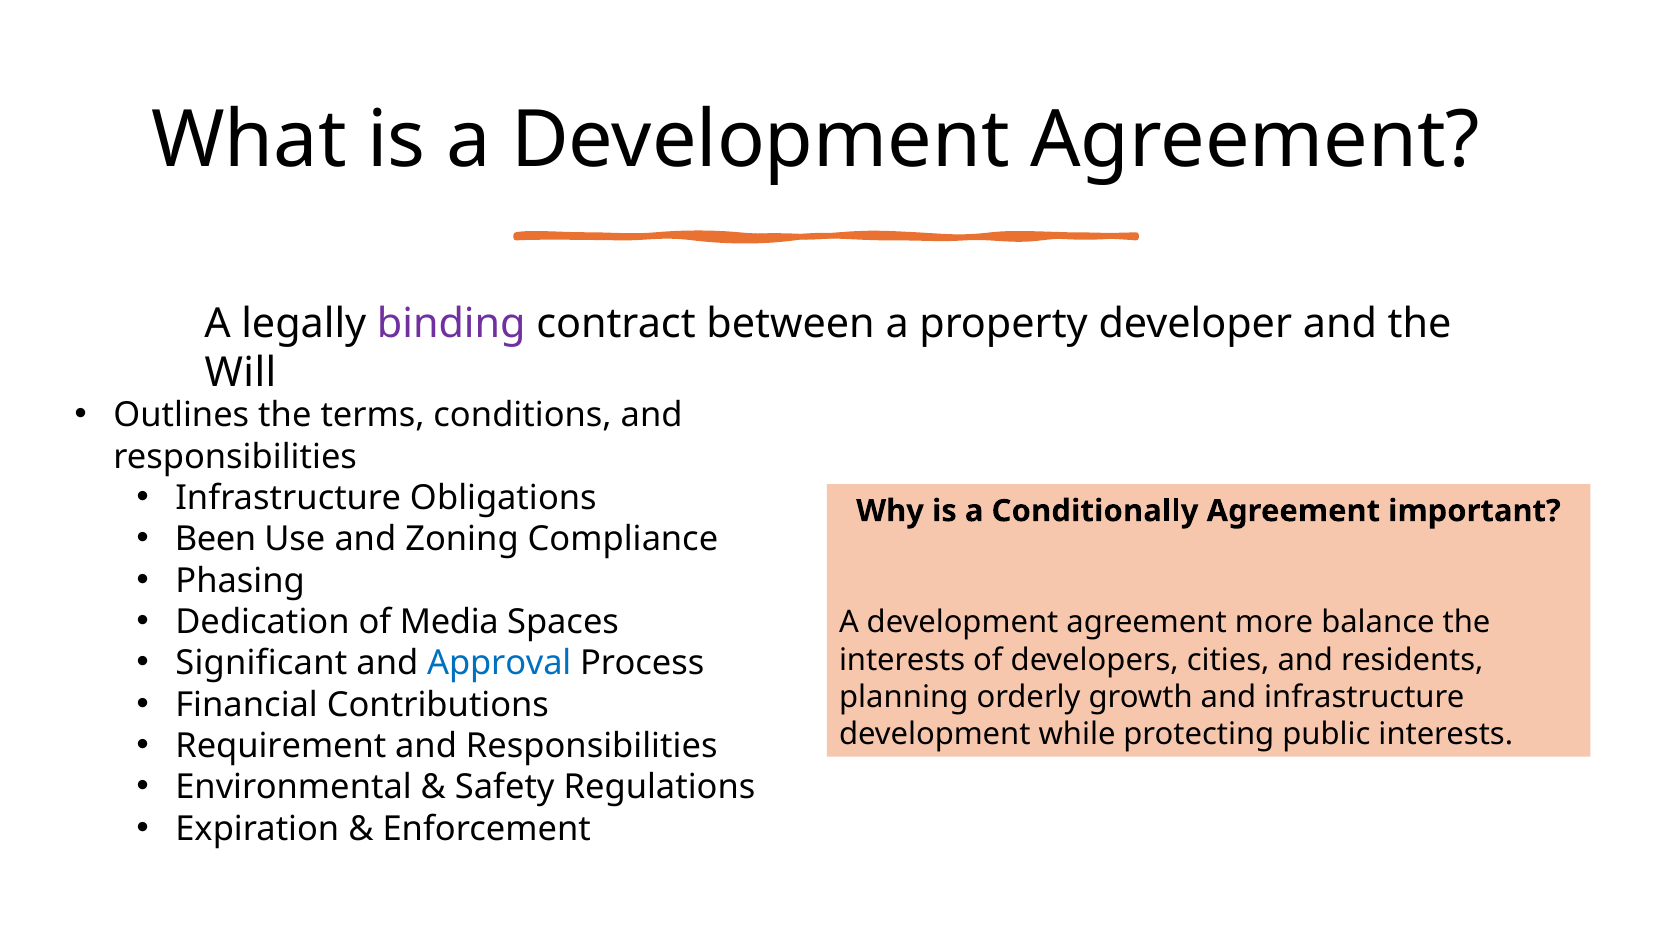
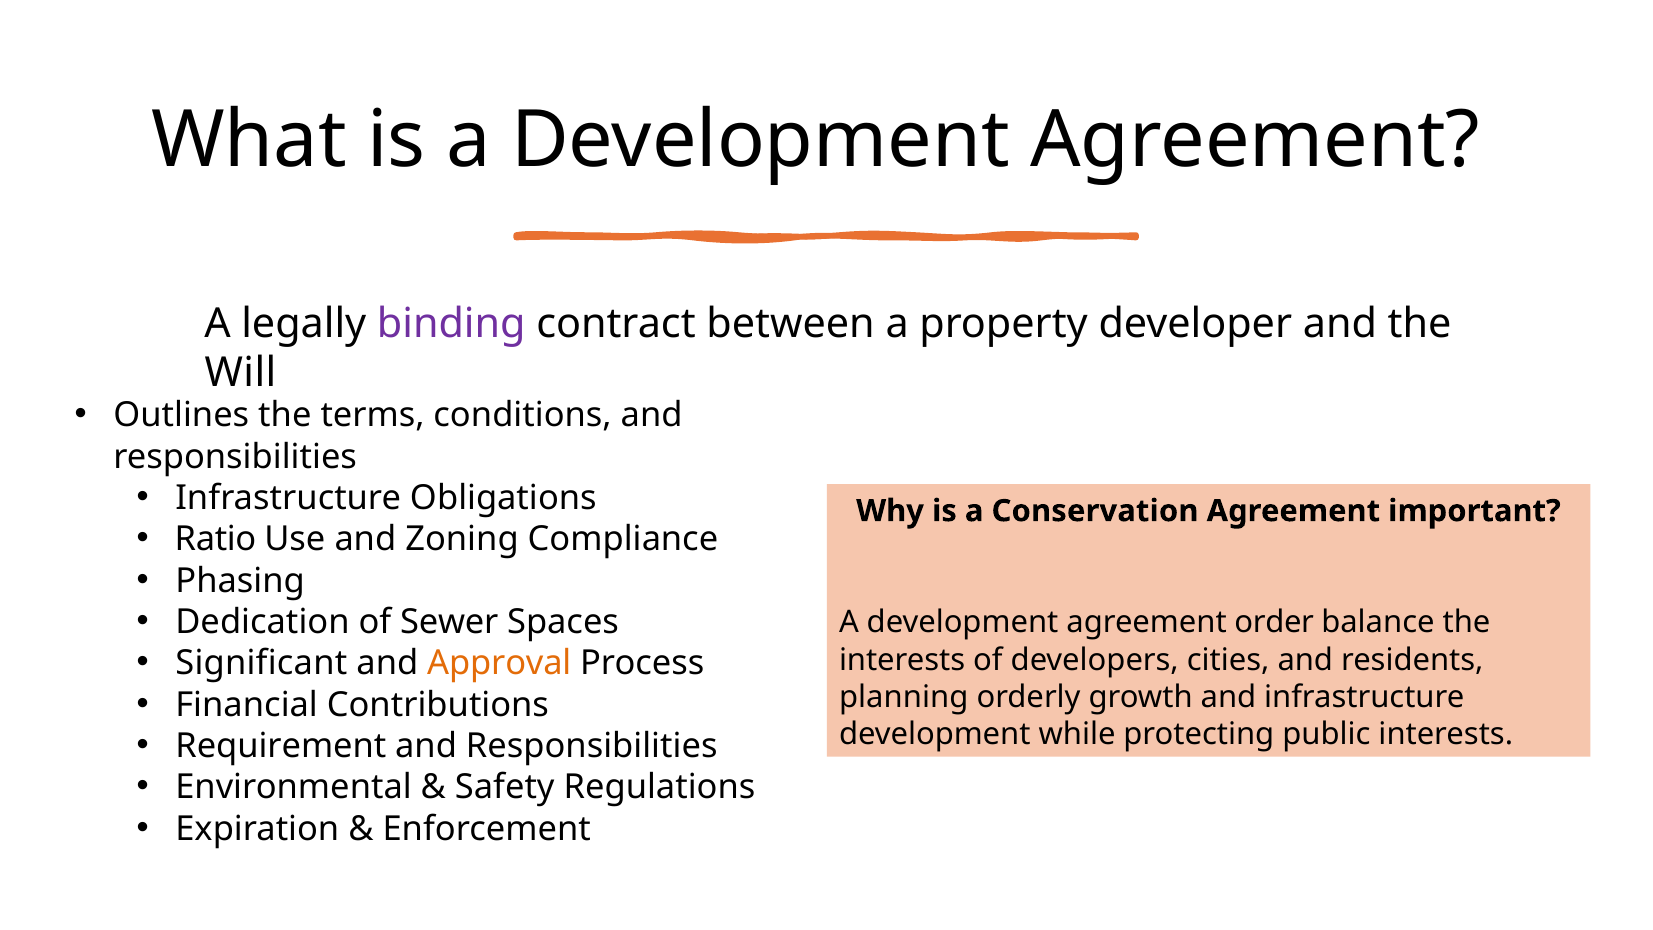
Conditionally: Conditionally -> Conservation (1095, 511)
Been: Been -> Ratio (216, 539)
Media: Media -> Sewer (449, 622)
more: more -> order (1274, 622)
Approval colour: blue -> orange (499, 663)
